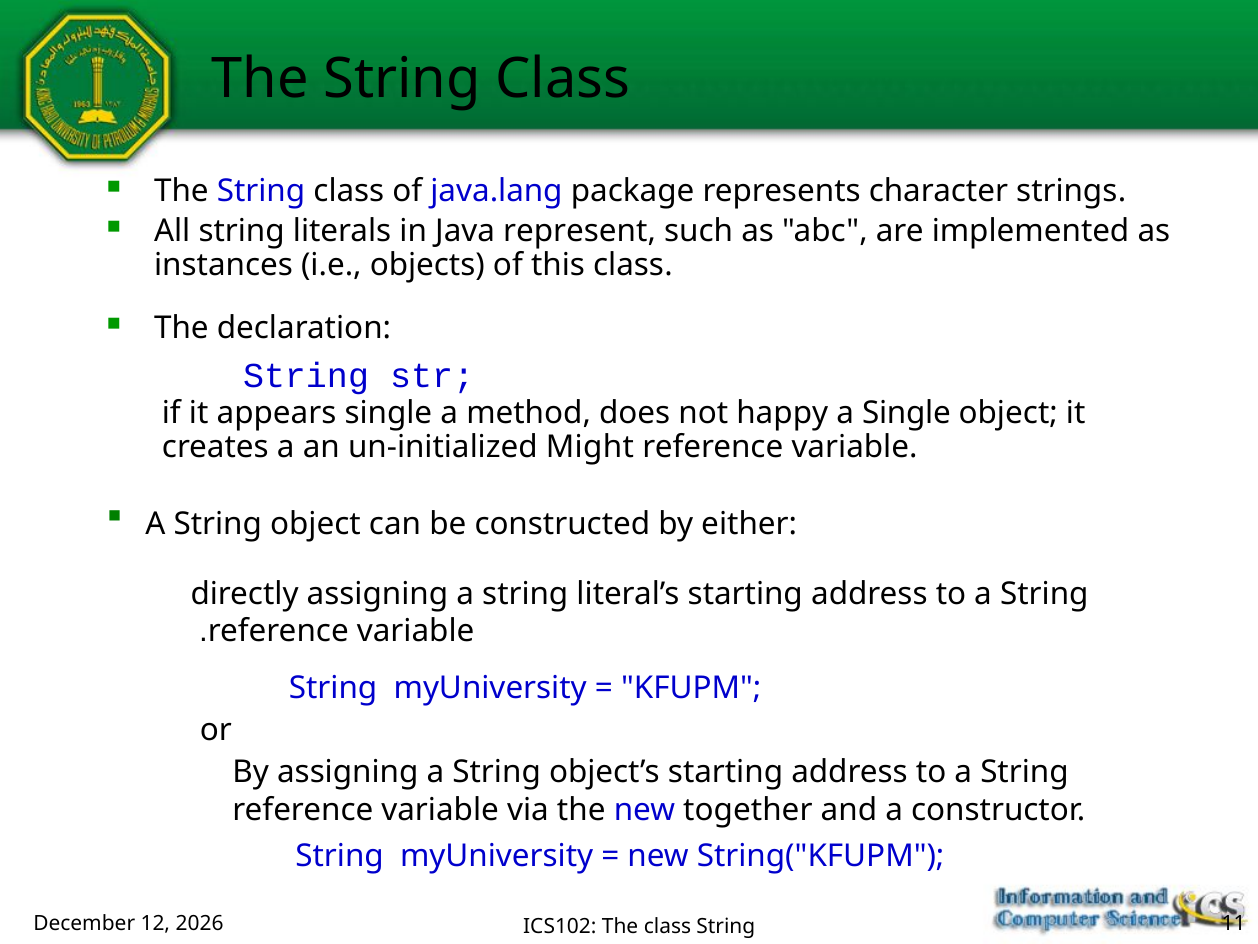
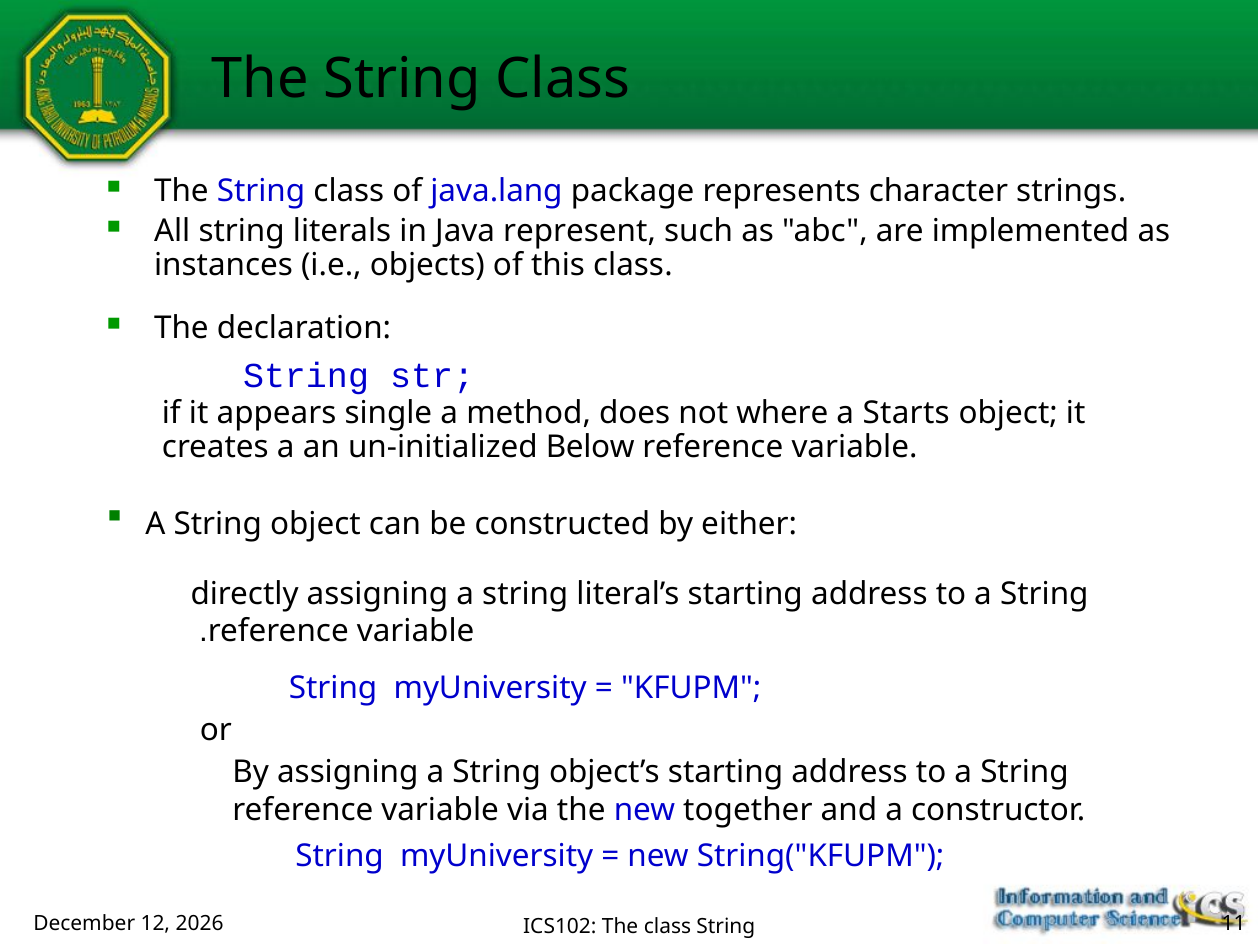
happy: happy -> where (782, 413)
a Single: Single -> Starts (906, 413)
Might: Might -> Below (590, 447)
